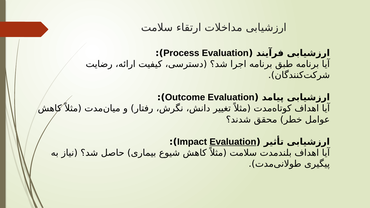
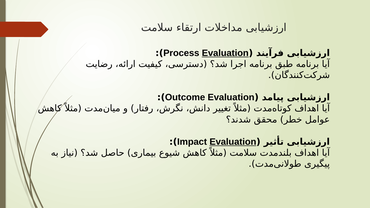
Evaluation underline: none -> present (225, 53)
